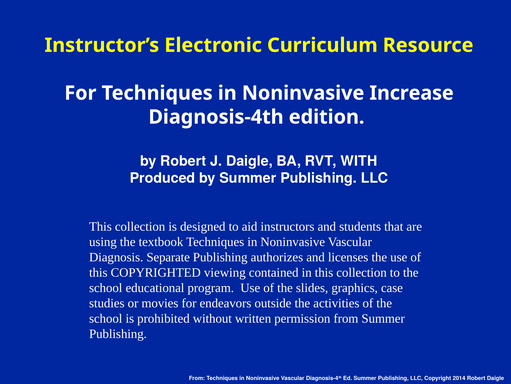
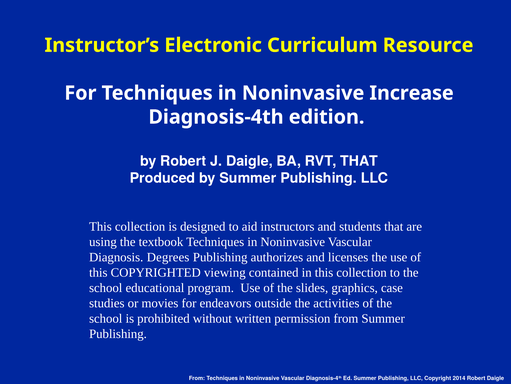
RVT WITH: WITH -> THAT (359, 161)
Separate: Separate -> Degrees (168, 257)
